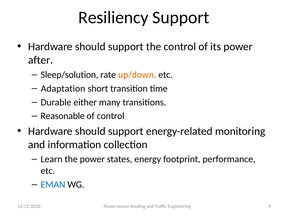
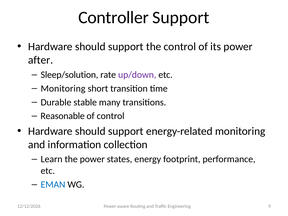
Resiliency: Resiliency -> Controller (113, 18)
up/down colour: orange -> purple (137, 75)
Adaptation: Adaptation -> Monitoring (63, 88)
either: either -> stable (85, 102)
